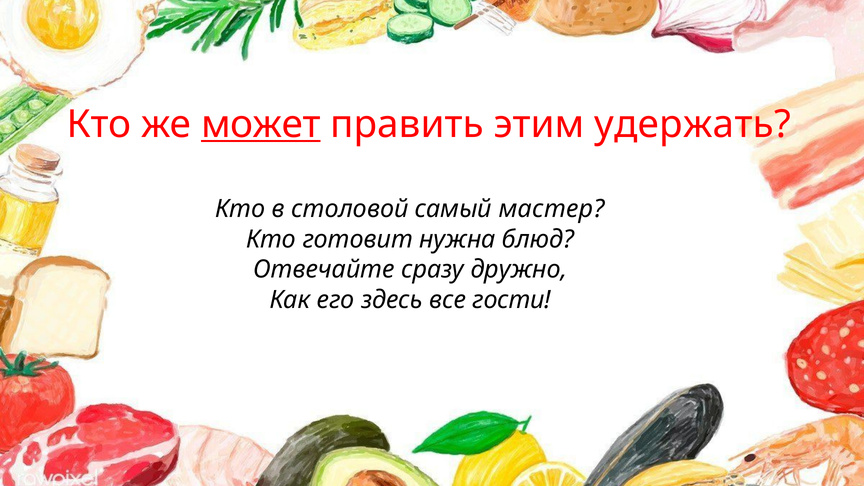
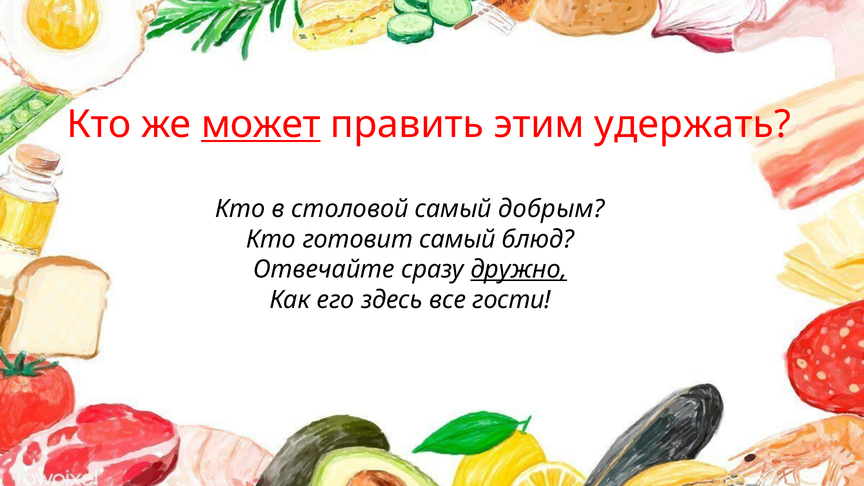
мастер: мастер -> добрым (552, 209)
готовит нужна: нужна -> самый (457, 239)
дружно underline: none -> present (519, 269)
